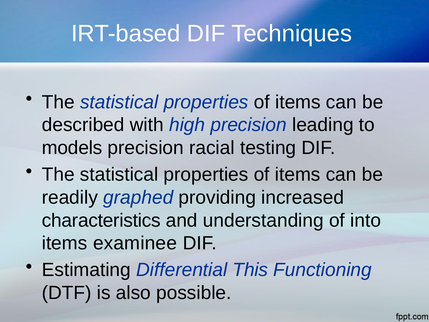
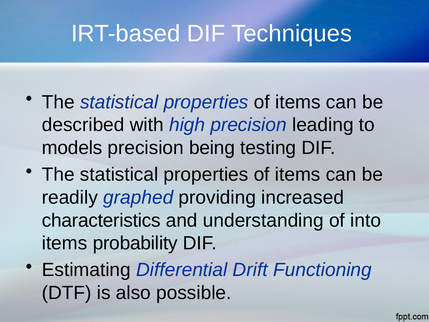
racial: racial -> being (212, 148)
examinee: examinee -> probability (135, 243)
This: This -> Drift (250, 270)
